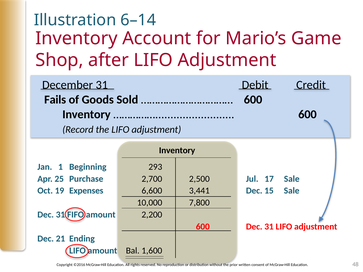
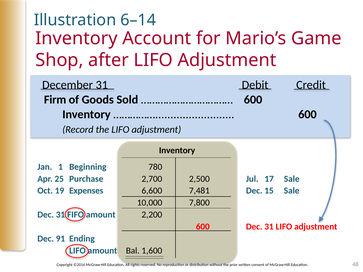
Fails: Fails -> Firm (55, 100)
293: 293 -> 780 (155, 167)
3,441: 3,441 -> 7,481 (199, 191)
21: 21 -> 91 (60, 239)
